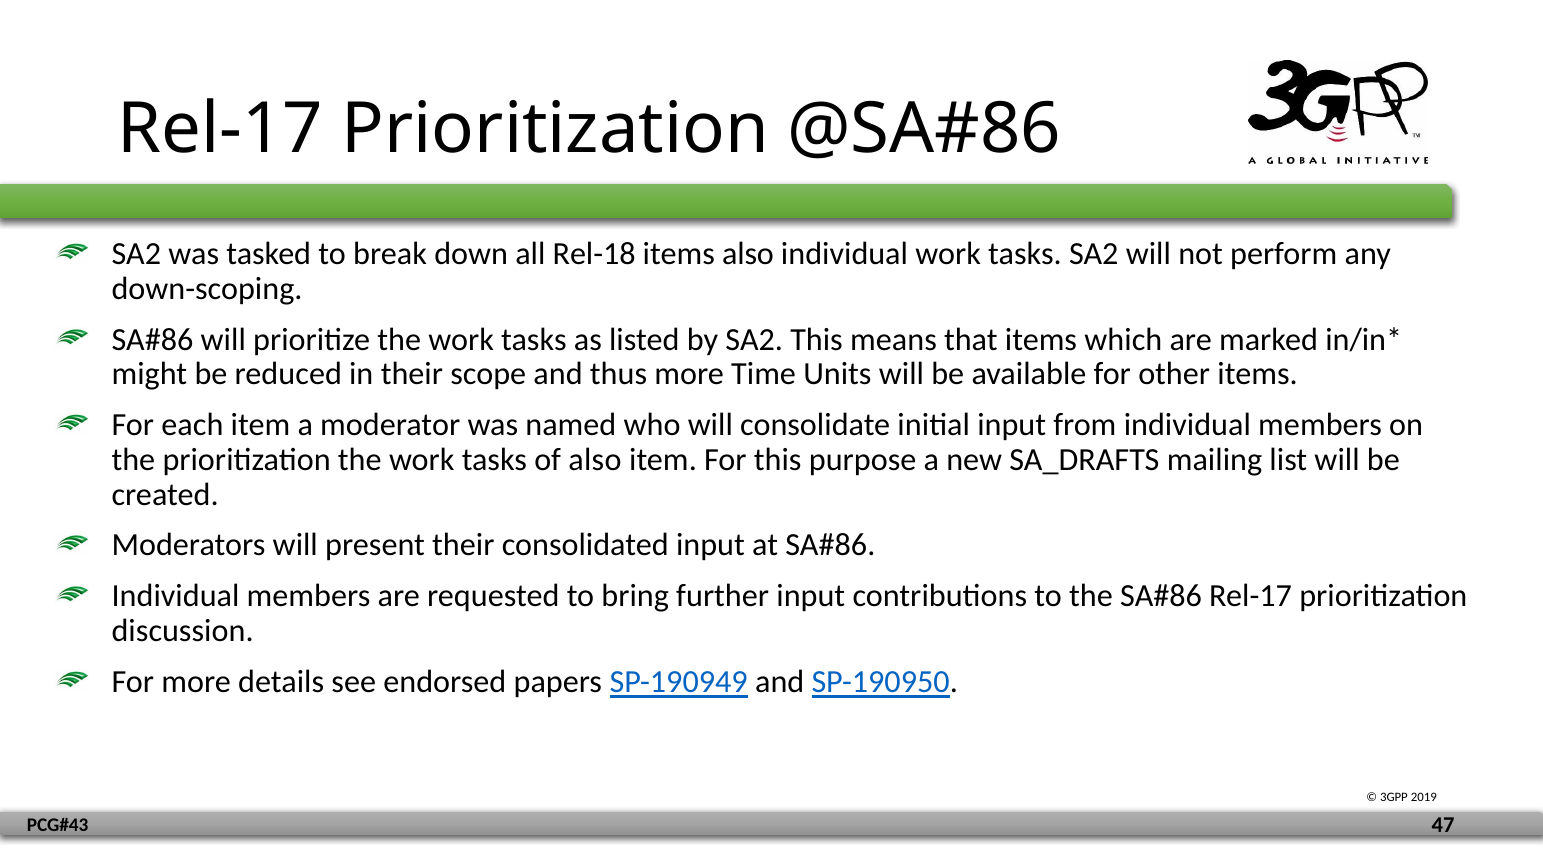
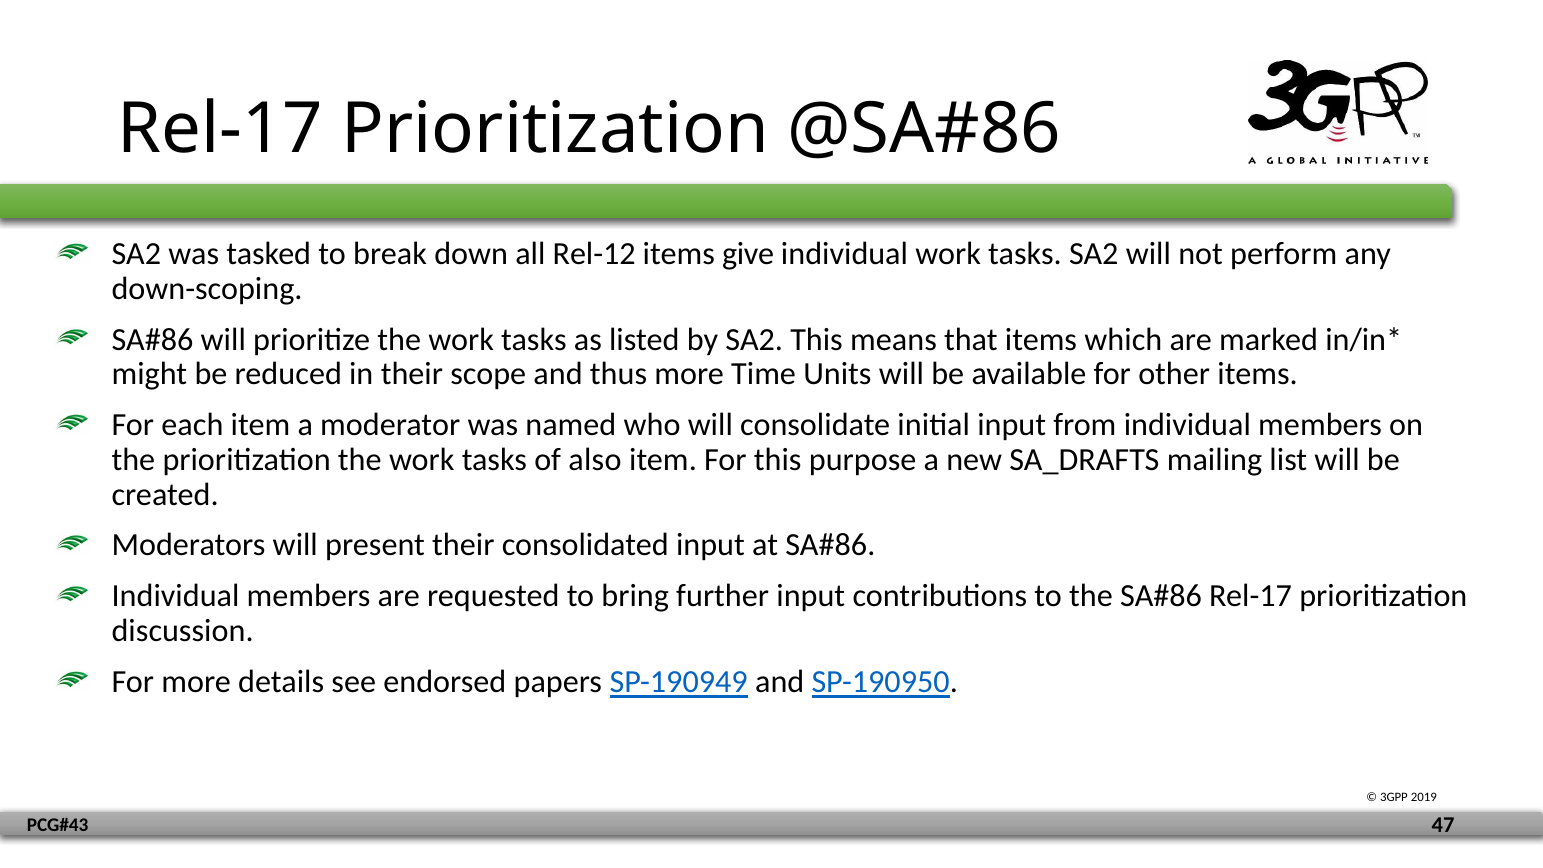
Rel-18: Rel-18 -> Rel-12 (594, 254)
items also: also -> give (748, 254)
